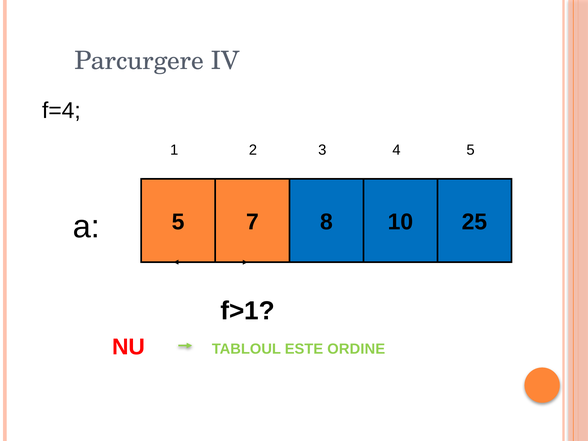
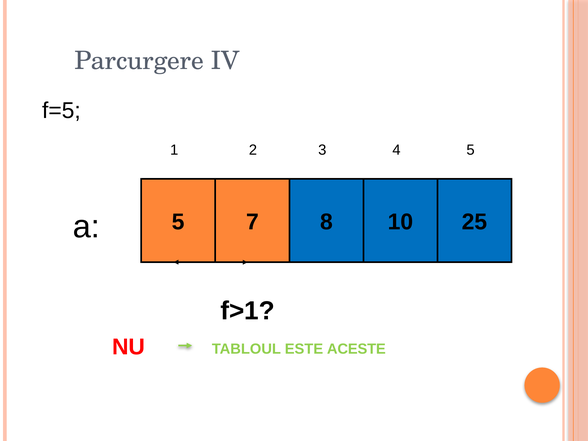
f=4: f=4 -> f=5 (61, 111)
ORDINE: ORDINE -> ACESTE (356, 349)
